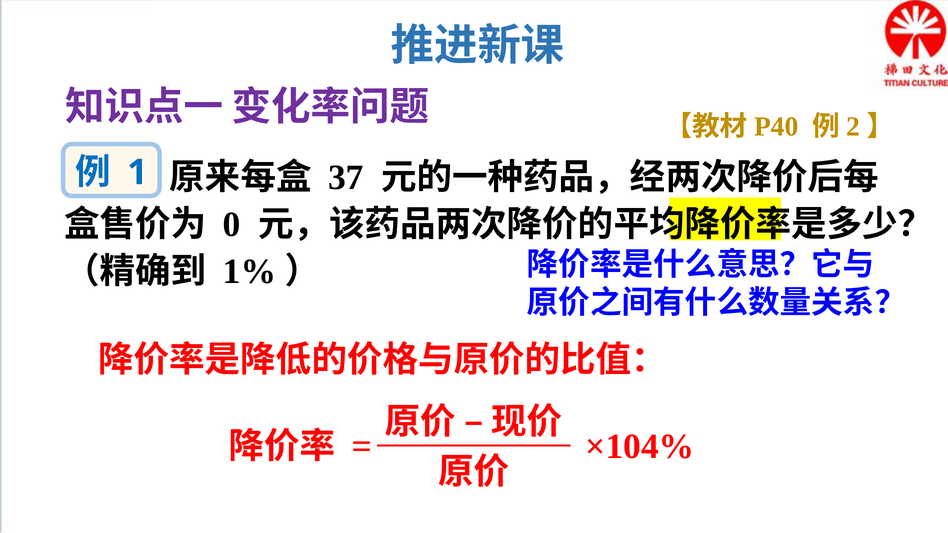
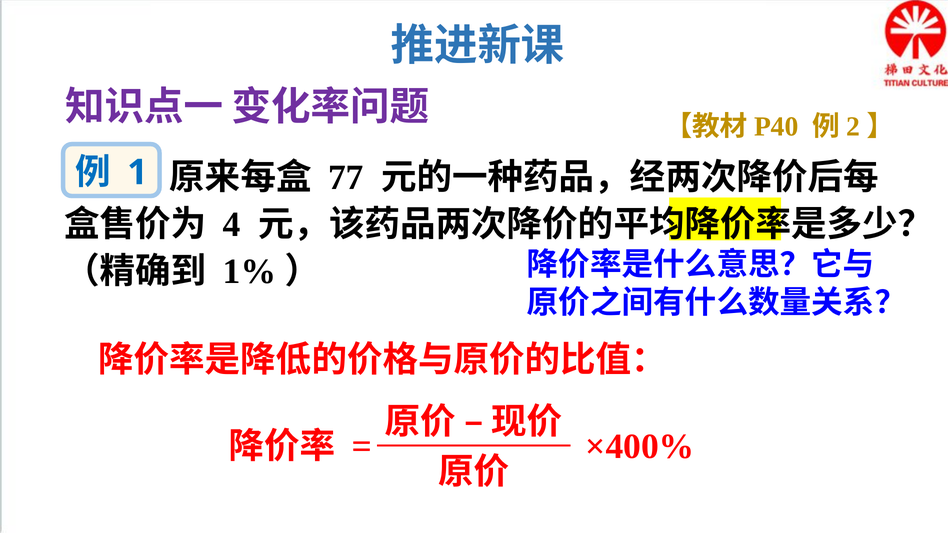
37: 37 -> 77 (346, 178)
0: 0 -> 4 (232, 225)
×104%: ×104% -> ×400% (640, 447)
